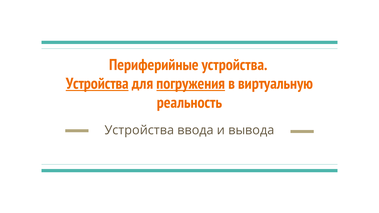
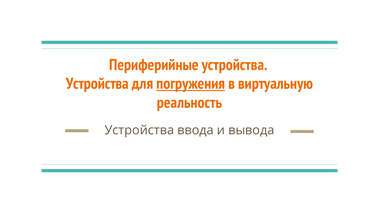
Устройства underline: present -> none (97, 84)
